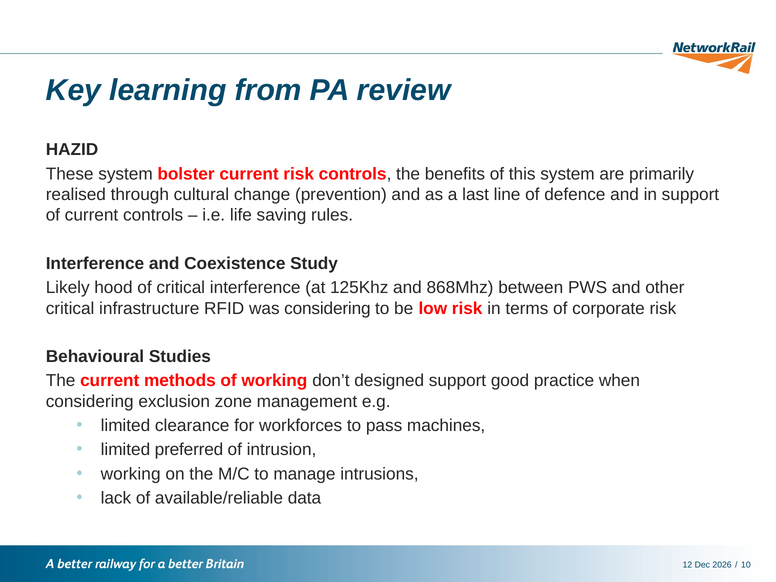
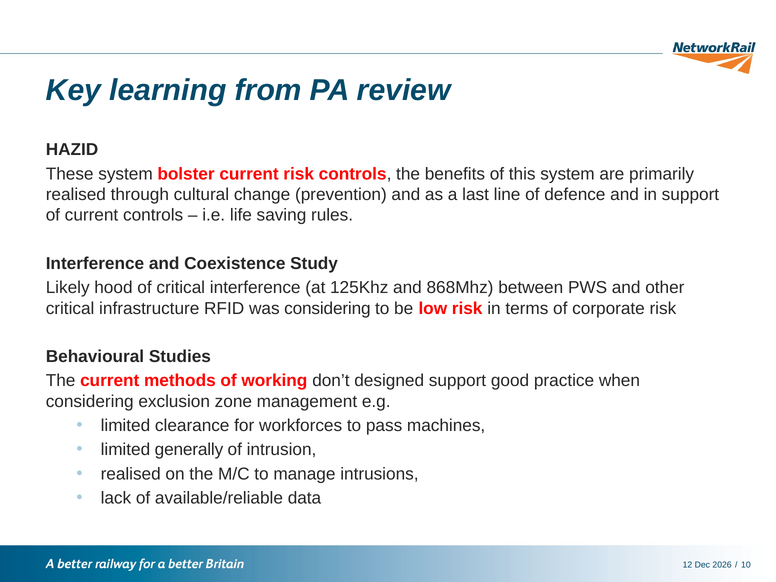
preferred: preferred -> generally (189, 450)
working: working -> realised (131, 474)
